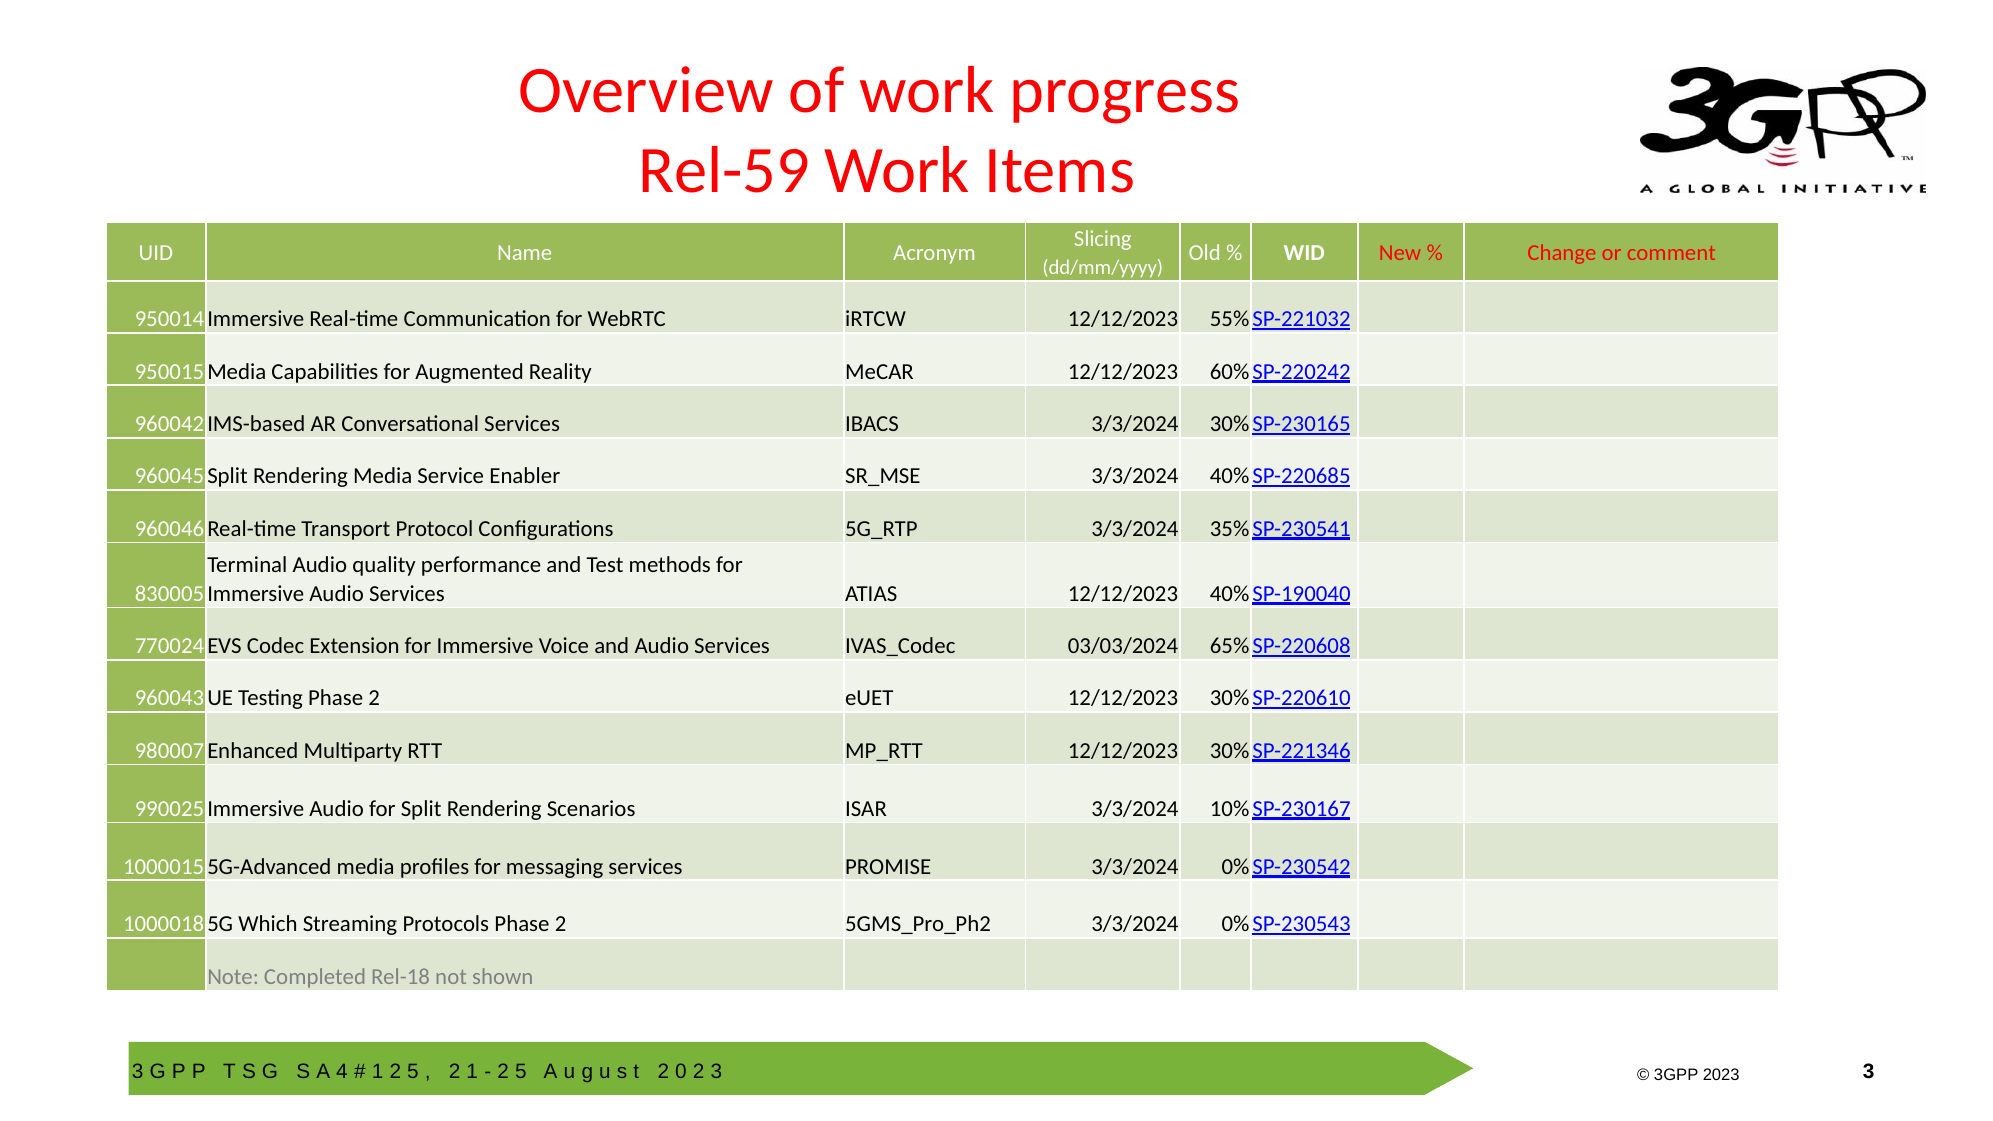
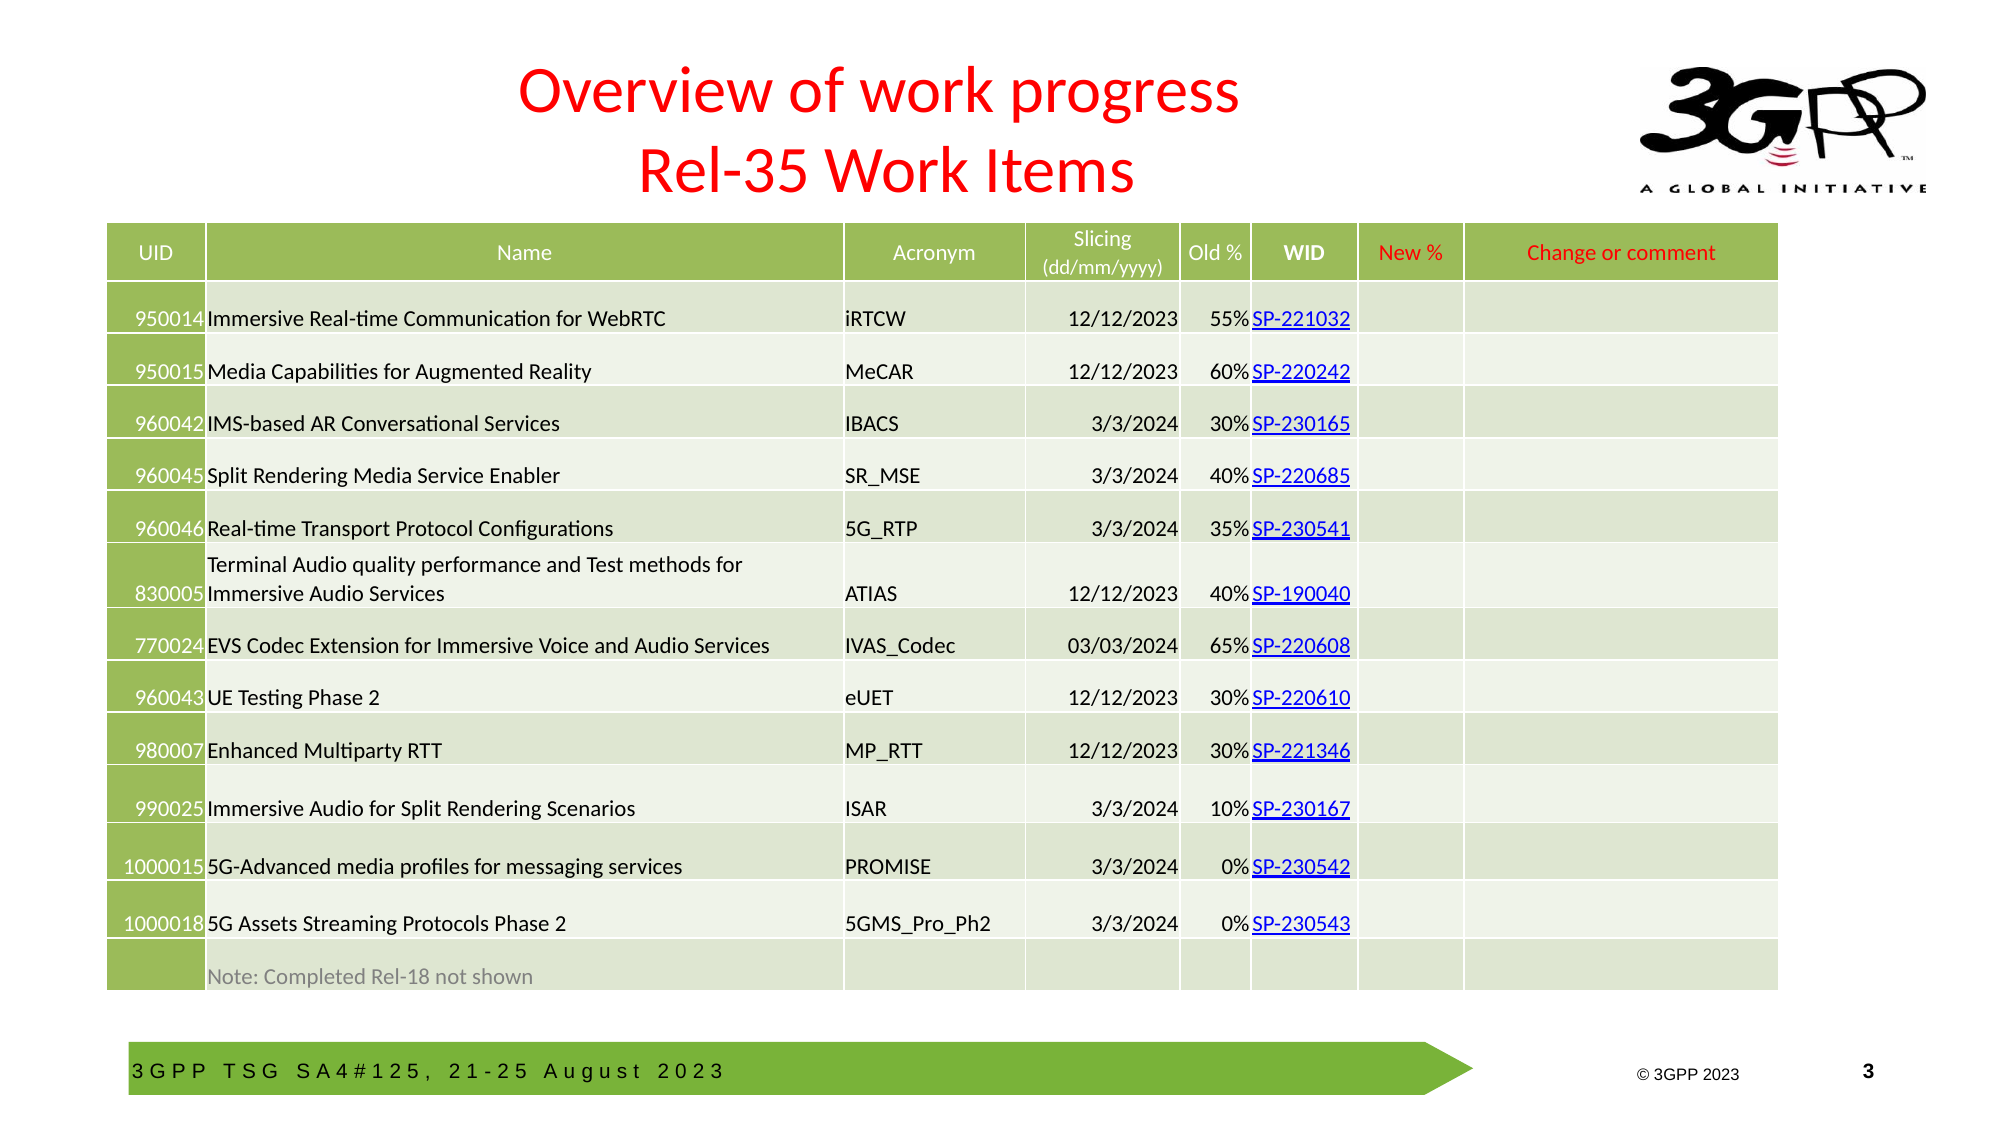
Rel-59: Rel-59 -> Rel-35 (724, 170)
Which: Which -> Assets (268, 924)
